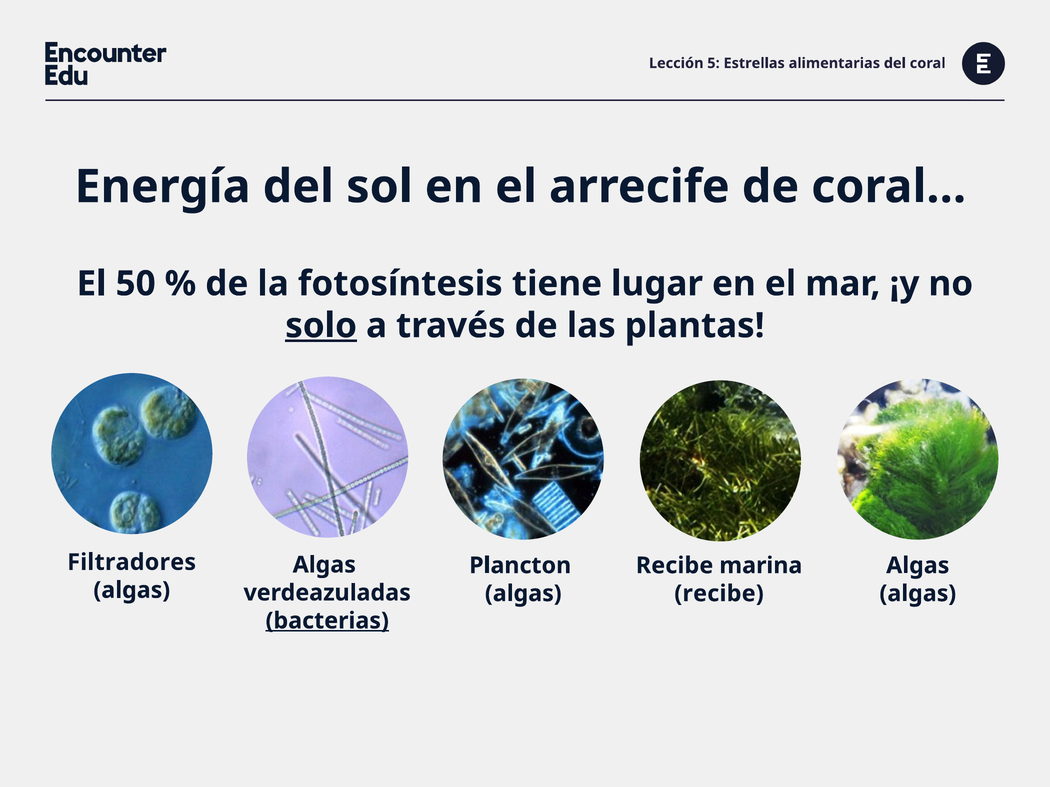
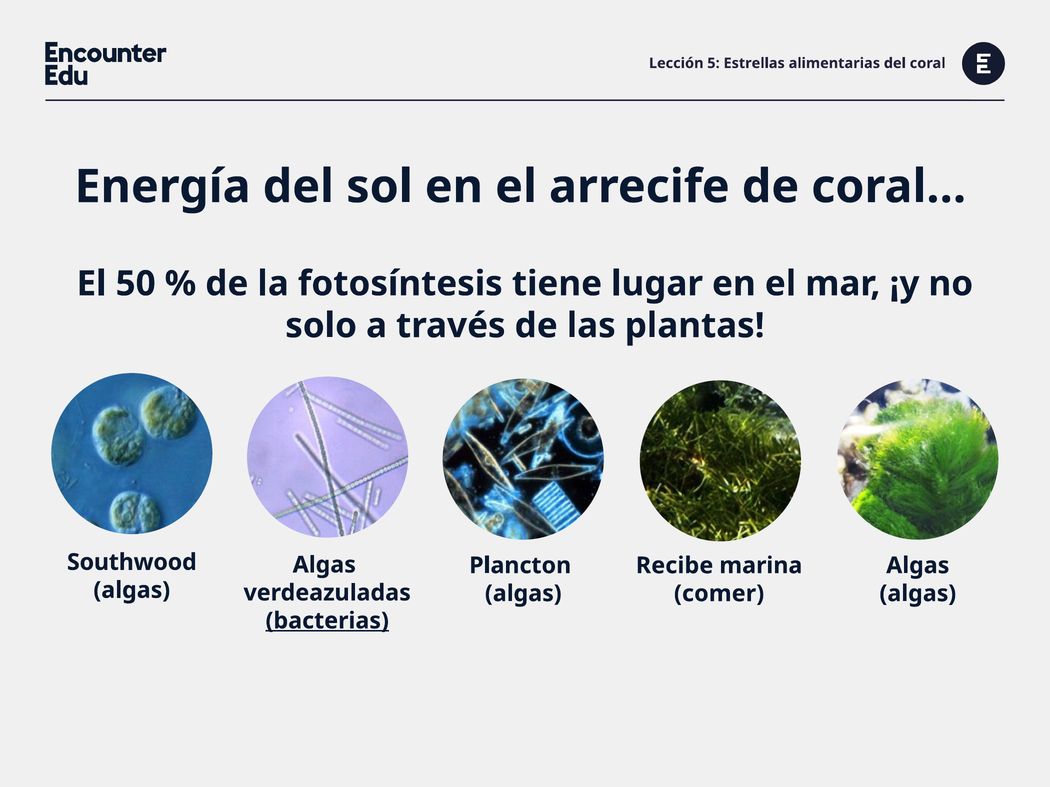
solo underline: present -> none (321, 326)
Filtradores: Filtradores -> Southwood (132, 563)
recibe: recibe -> comer (719, 594)
